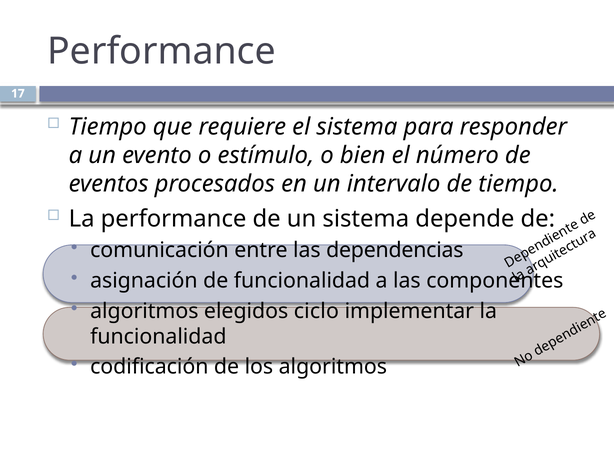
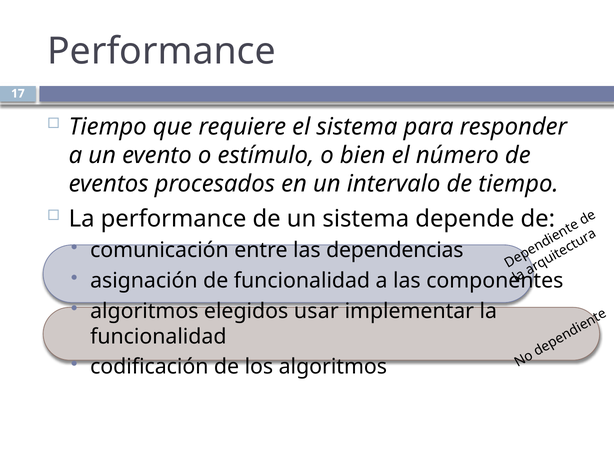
ciclo: ciclo -> usar (316, 311)
